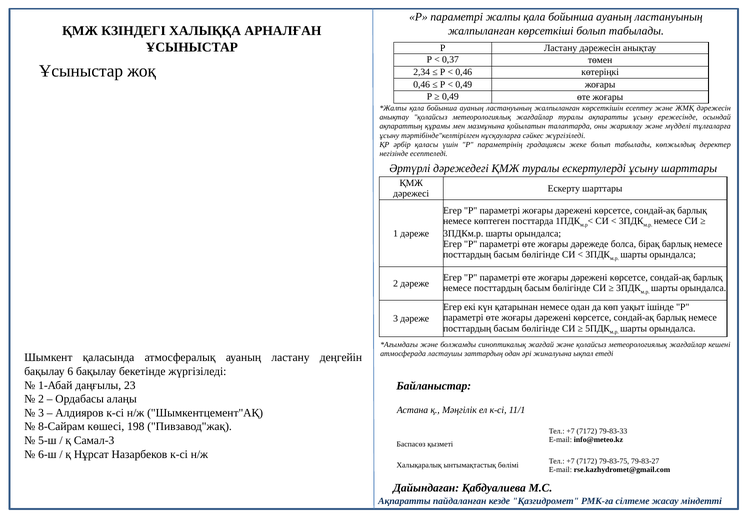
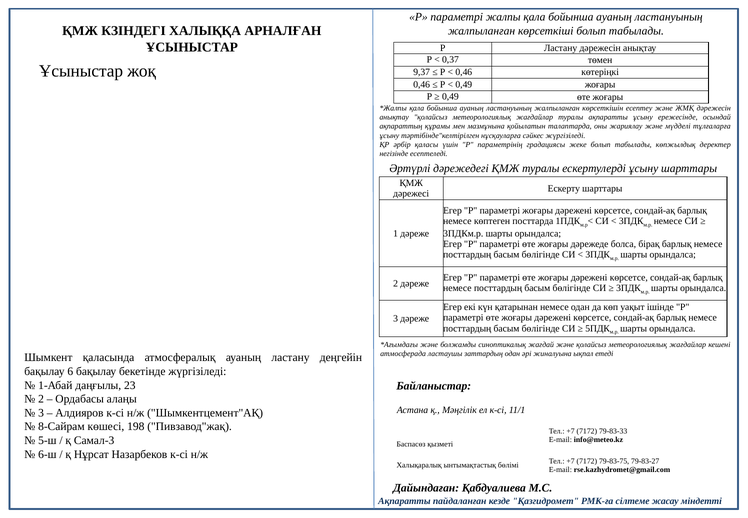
2,34: 2,34 -> 9,37 (422, 72)
